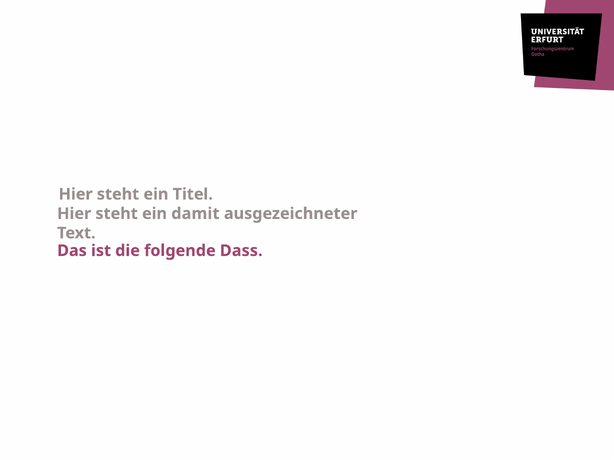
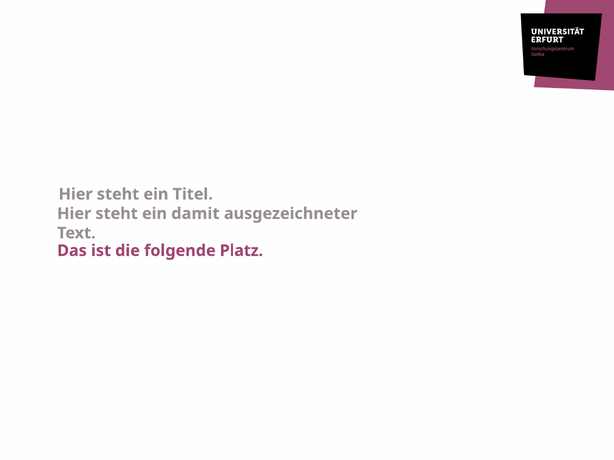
Dass: Dass -> Platz (241, 251)
